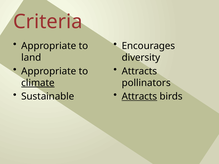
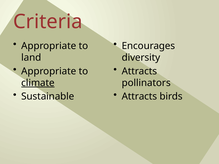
Attracts underline: present -> none (139, 97)
